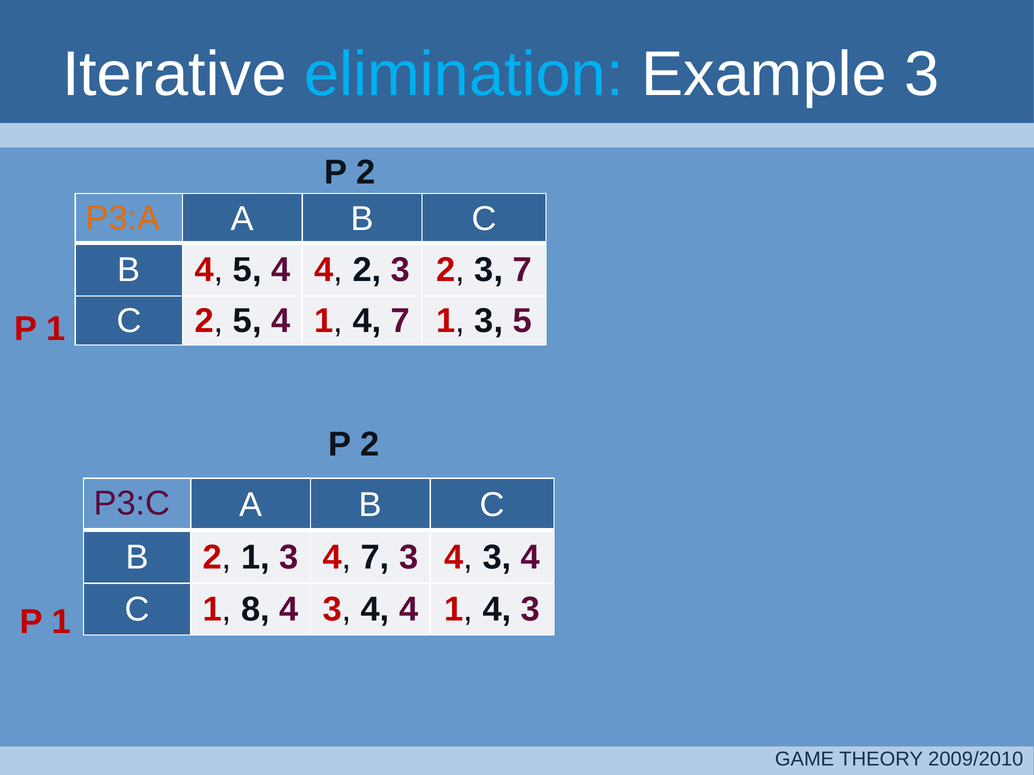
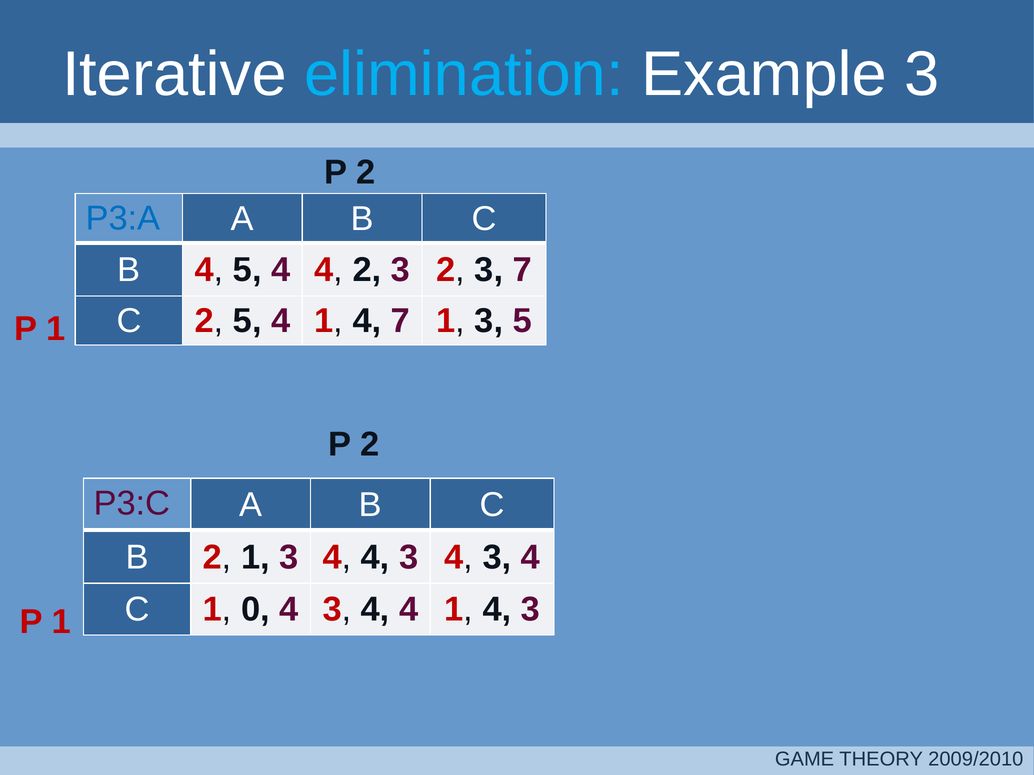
P3:A colour: orange -> blue (123, 219)
1 3 4 7: 7 -> 4 (375, 558)
8: 8 -> 0 (255, 610)
